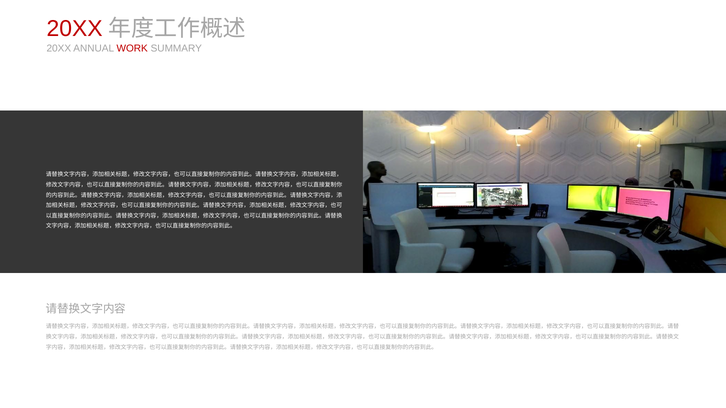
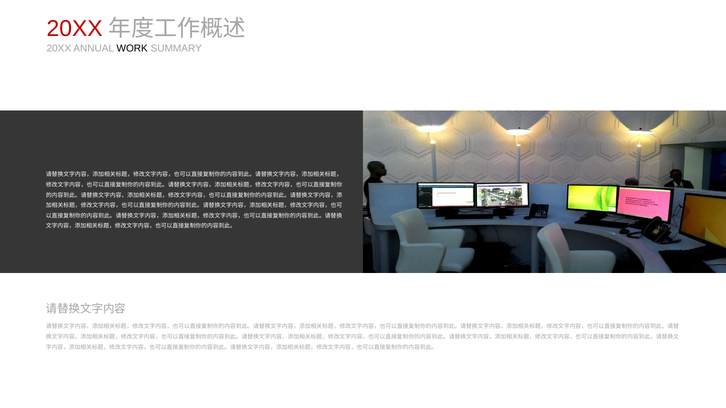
WORK colour: red -> black (132, 49)
